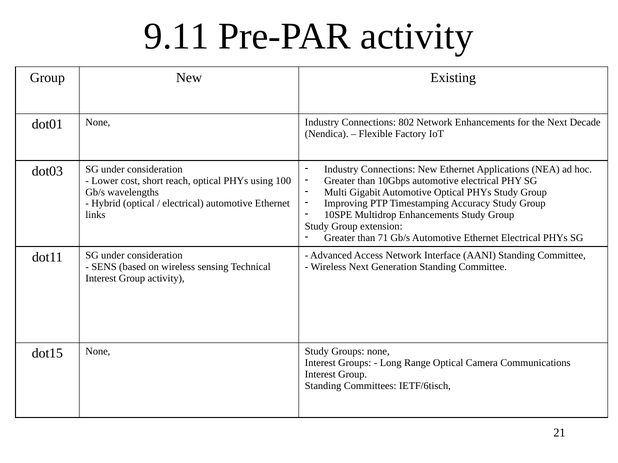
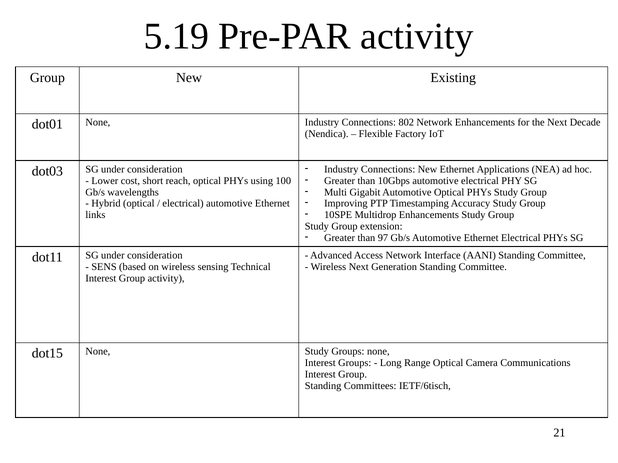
9.11: 9.11 -> 5.19 (177, 36)
71: 71 -> 97 (383, 238)
